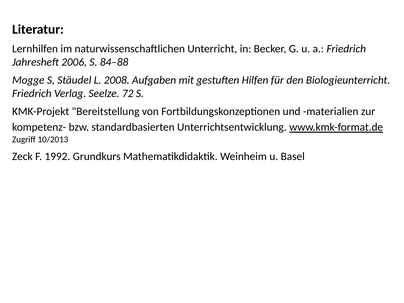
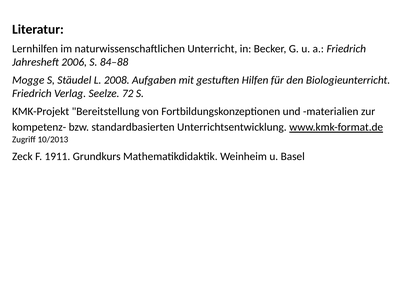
1992: 1992 -> 1911 (57, 156)
